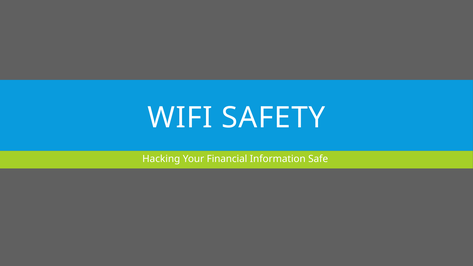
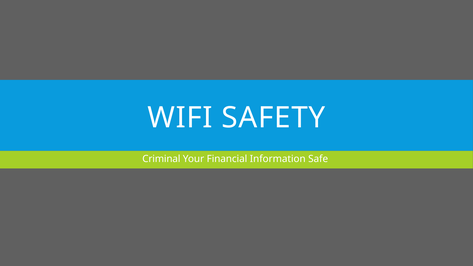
Hacking: Hacking -> Criminal (161, 159)
